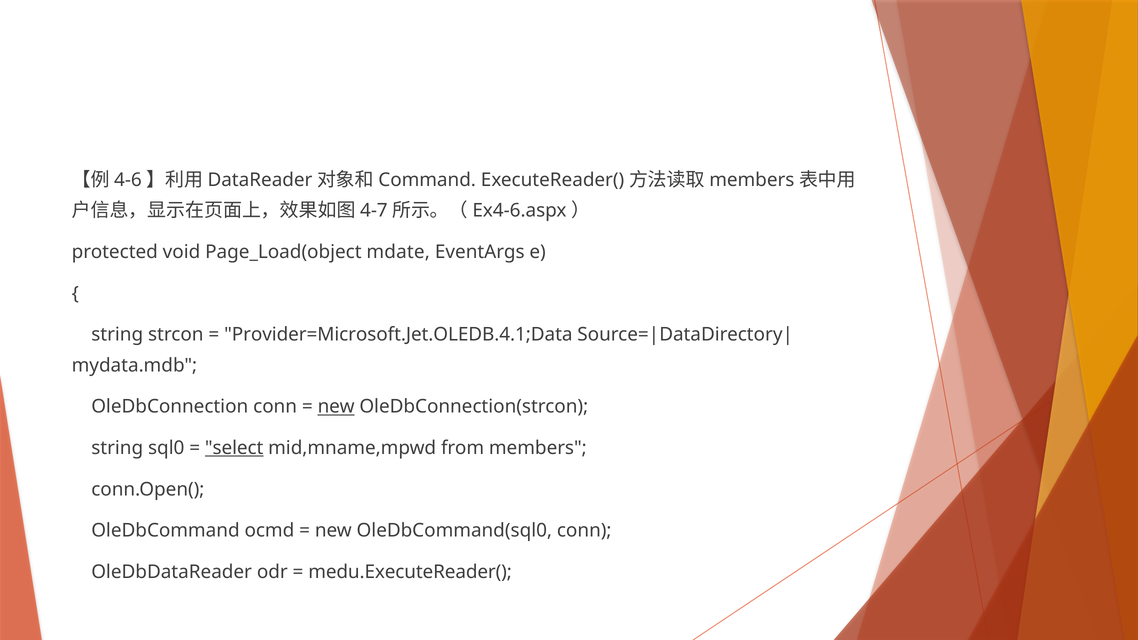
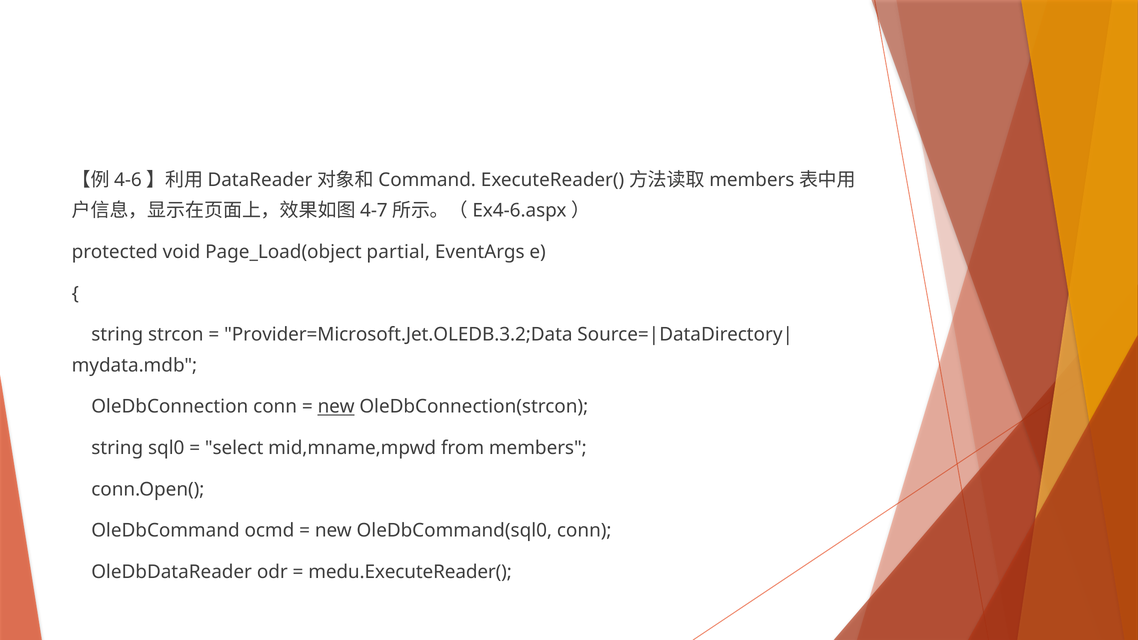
mdate: mdate -> partial (398, 252)
Provider=Microsoft.Jet.OLEDB.4.1;Data: Provider=Microsoft.Jet.OLEDB.4.1;Data -> Provider=Microsoft.Jet.OLEDB.3.2;Data (398, 335)
select underline: present -> none (234, 448)
